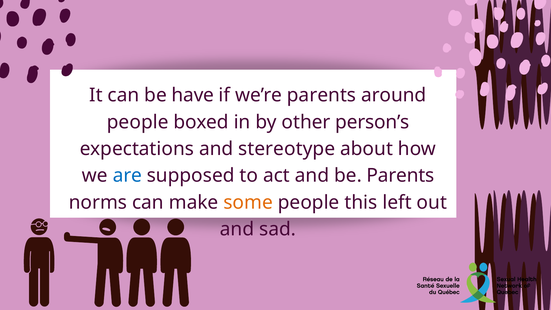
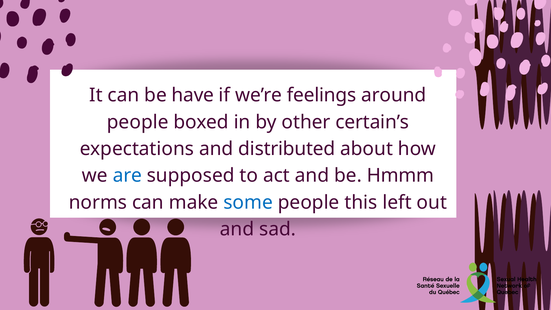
we’re parents: parents -> feelings (322, 95)
person’s: person’s -> certain’s (372, 122)
stereotype: stereotype -> distributed (287, 149)
be Parents: Parents -> Hmmm (400, 176)
some colour: orange -> blue (248, 202)
